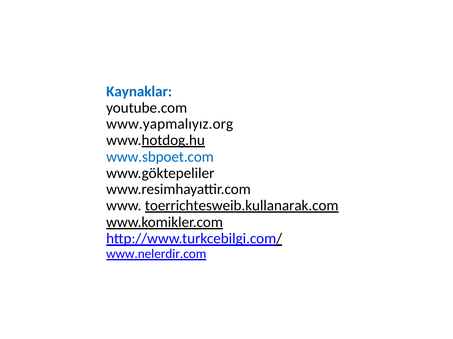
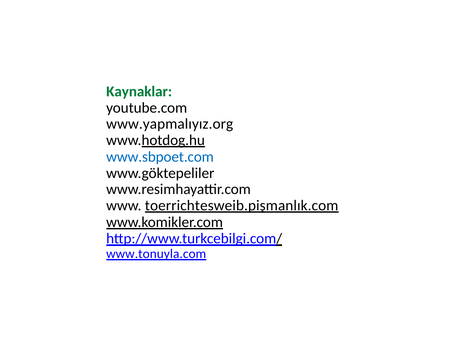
Kaynaklar colour: blue -> green (139, 92)
toerrichtesweib.kullanarak.com: toerrichtesweib.kullanarak.com -> toerrichtesweib.pişmanlık.com (242, 206)
www.nelerdir.com: www.nelerdir.com -> www.tonuyla.com (156, 255)
